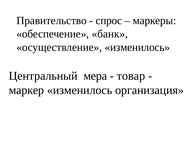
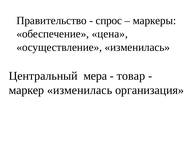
банк: банк -> цена (110, 34)
осуществление изменилось: изменилось -> изменилась (137, 47)
маркер изменилось: изменилось -> изменилась (80, 90)
